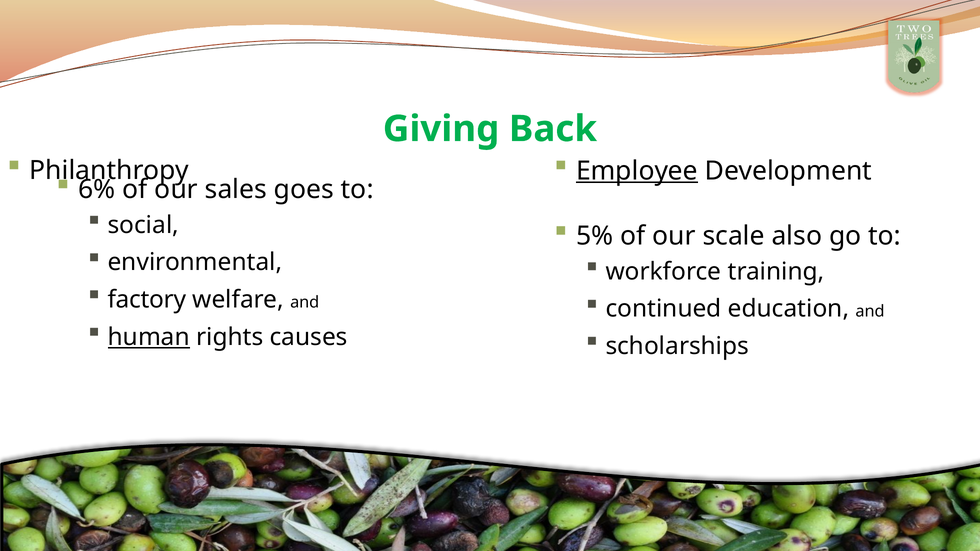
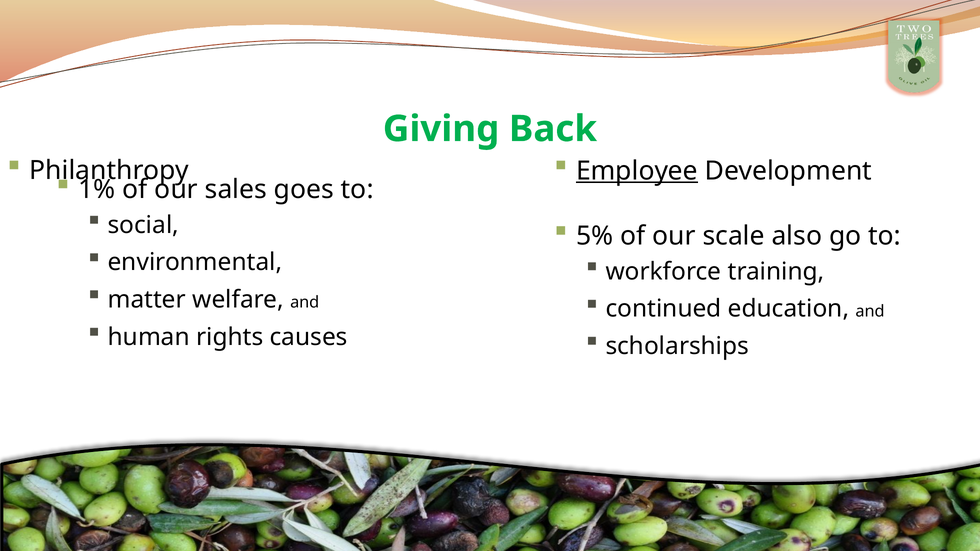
6%: 6% -> 1% (97, 190)
factory: factory -> matter (147, 300)
human underline: present -> none (149, 337)
